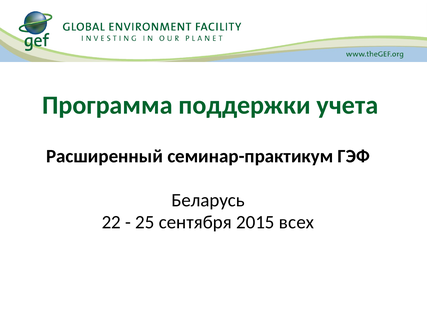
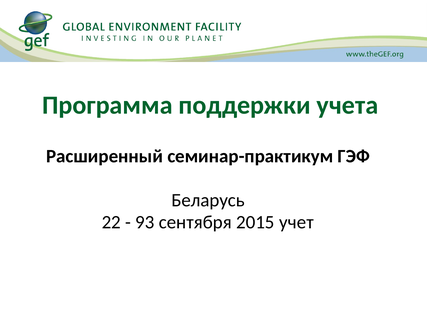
25: 25 -> 93 (145, 222)
всех: всех -> учет (297, 222)
